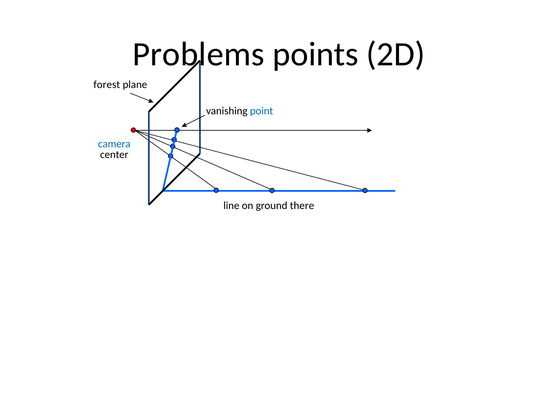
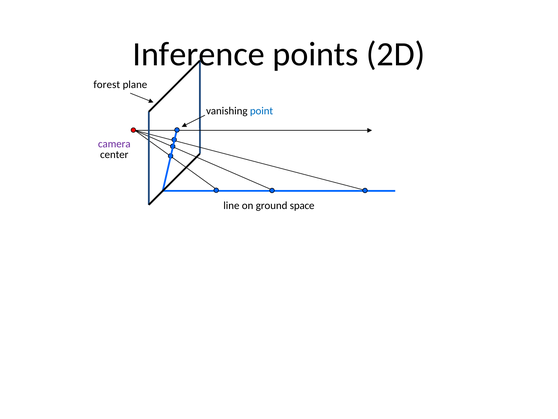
Problems: Problems -> Inference (199, 54)
camera colour: blue -> purple (114, 144)
there: there -> space (302, 205)
